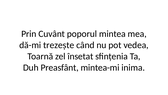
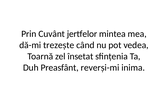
poporul: poporul -> jertfelor (82, 34)
mintea-mi: mintea-mi -> reverși-mi (100, 67)
